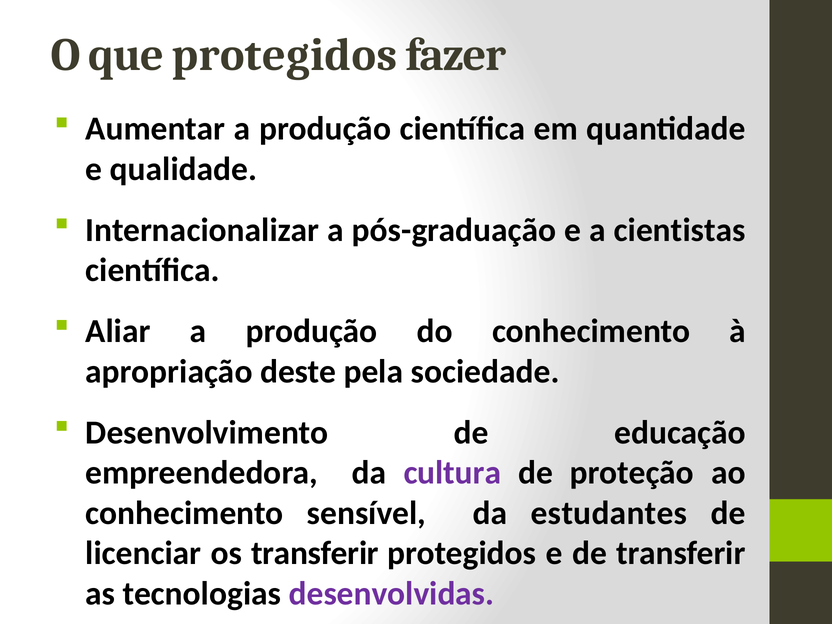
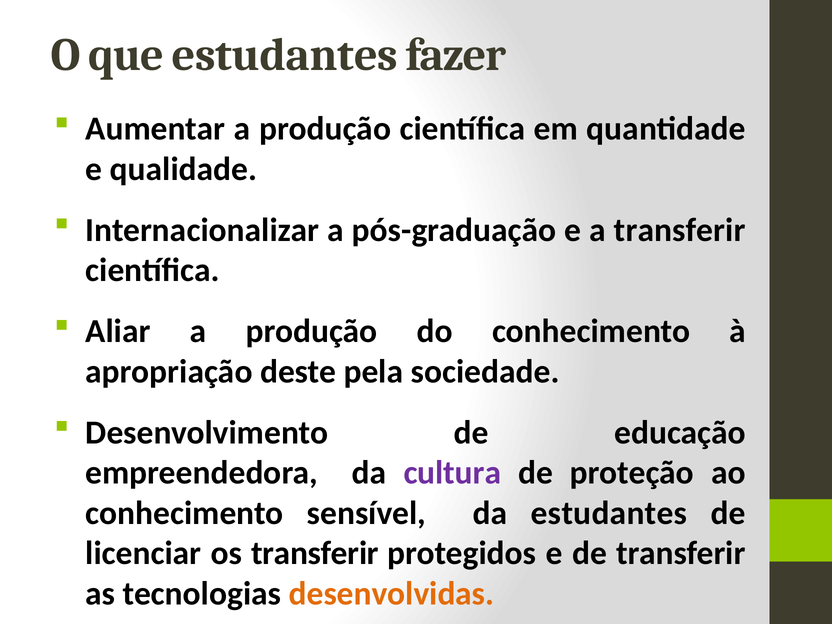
que protegidos: protegidos -> estudantes (285, 55)
a cientistas: cientistas -> transferir (680, 230)
desenvolvidas colour: purple -> orange (392, 594)
